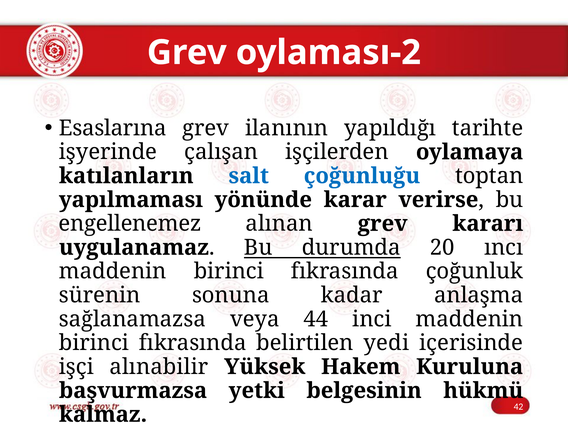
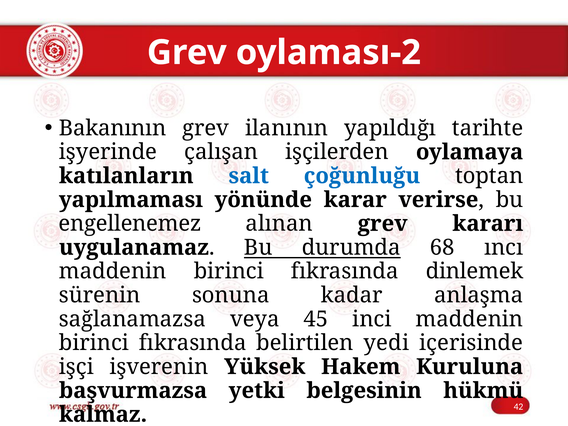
Esaslarına: Esaslarına -> Bakanının (113, 128)
20: 20 -> 68 (442, 247)
çoğunluk: çoğunluk -> dinlemek (475, 271)
44: 44 -> 45 (316, 319)
alınabilir: alınabilir -> işverenin (159, 367)
